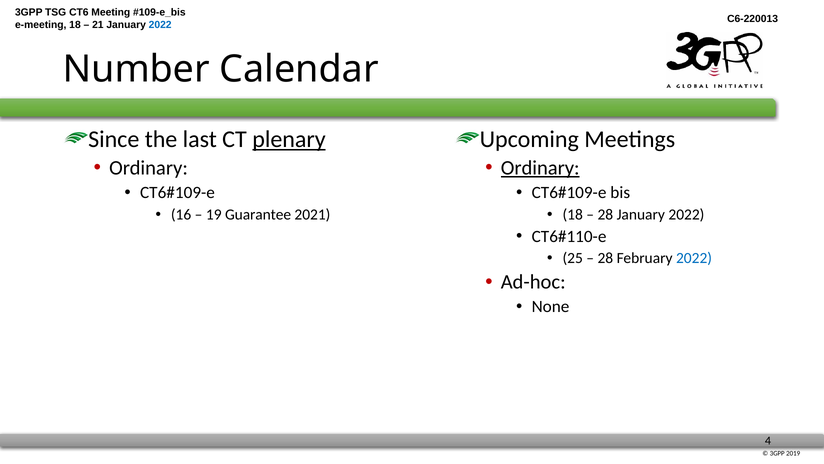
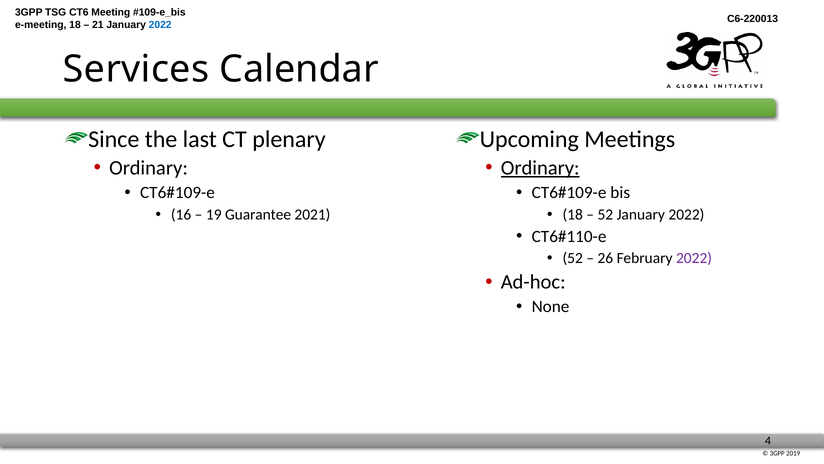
Number: Number -> Services (136, 69)
plenary underline: present -> none (289, 139)
28: 28 -> 52 (605, 214)
25: 25 -> 52 (573, 258)
28: 28 -> 26 (605, 258)
2022 colour: blue -> purple (694, 258)
